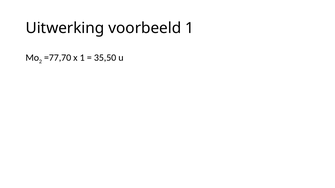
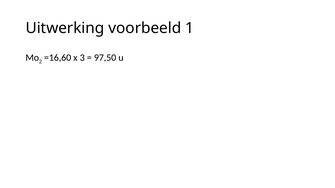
=77,70: =77,70 -> =16,60 (58, 58)
x 1: 1 -> 3 (82, 58)
35,50: 35,50 -> 97,50 (105, 58)
